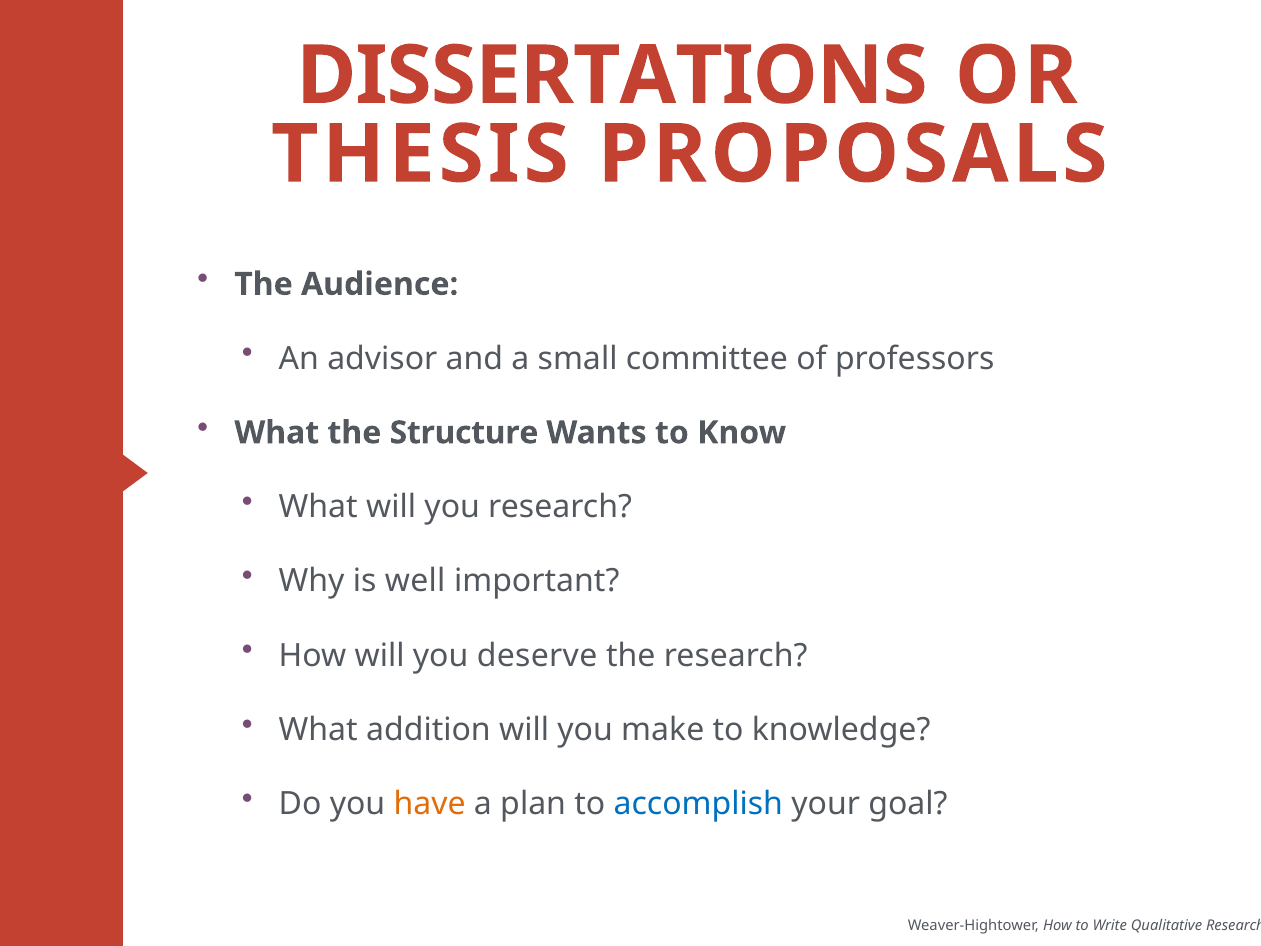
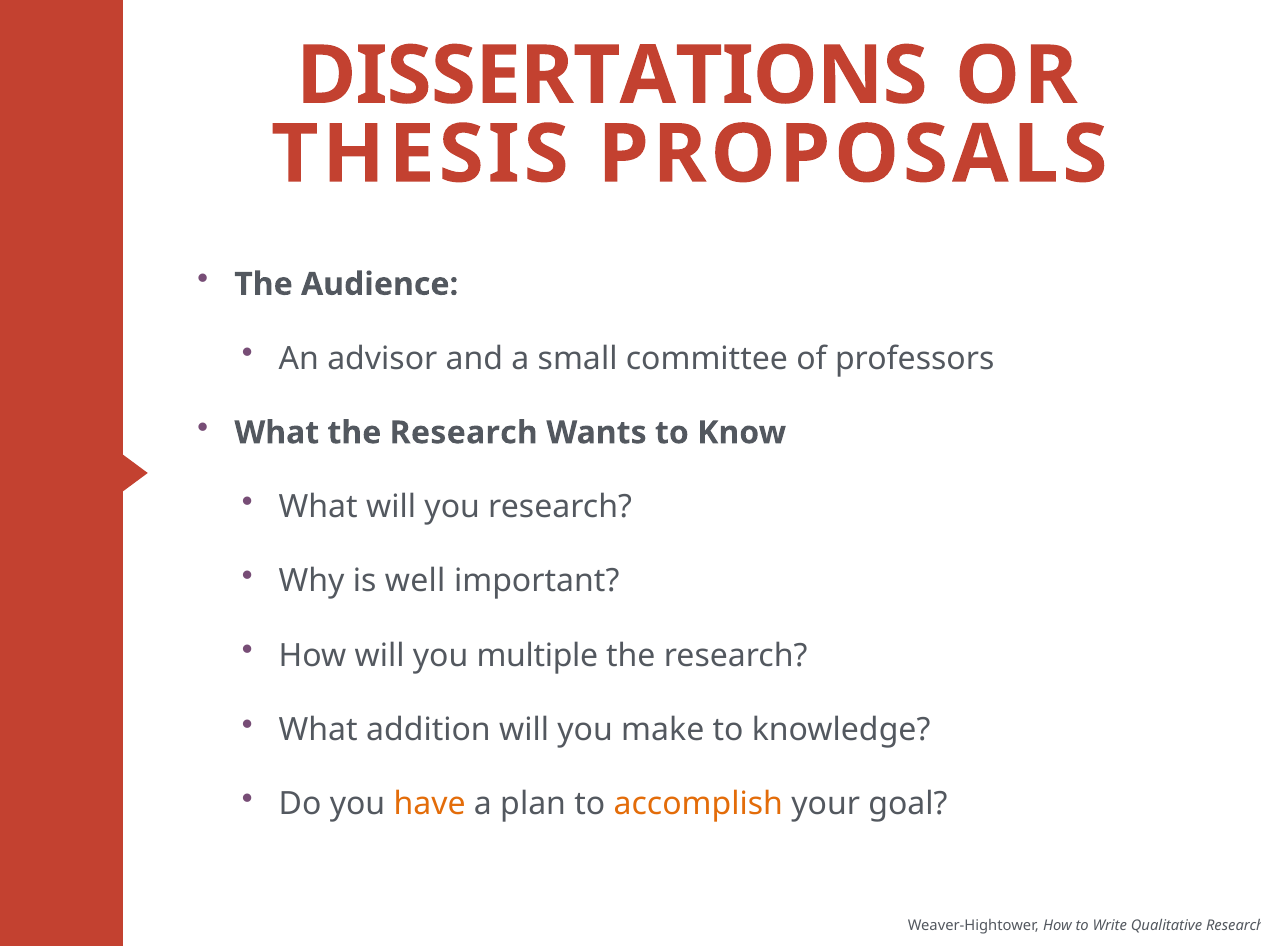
What the Structure: Structure -> Research (464, 433)
deserve: deserve -> multiple (537, 655)
accomplish colour: blue -> orange (698, 804)
